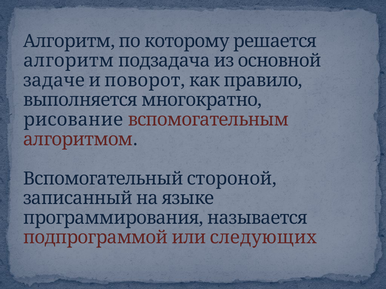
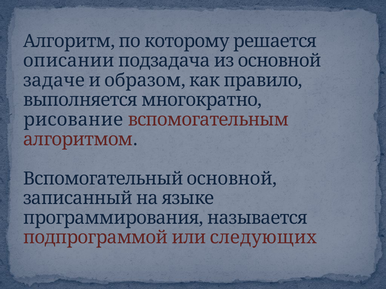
алгоритм: алгоритм -> описании (69, 61)
поворот: поворот -> образом (145, 80)
Вспомогательный стороной: стороной -> основной (232, 179)
